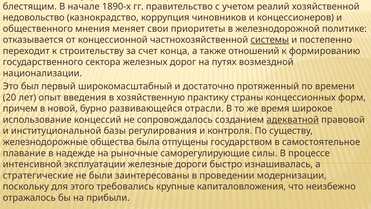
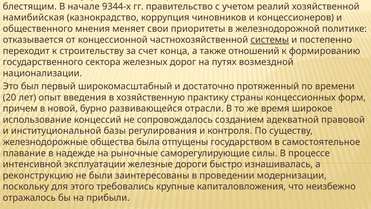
1890-х: 1890-х -> 9344-х (116, 6)
недовольство: недовольство -> намибийская (34, 18)
адекватной underline: present -> none (293, 120)
стратегические: стратегические -> реконструкцию (38, 175)
